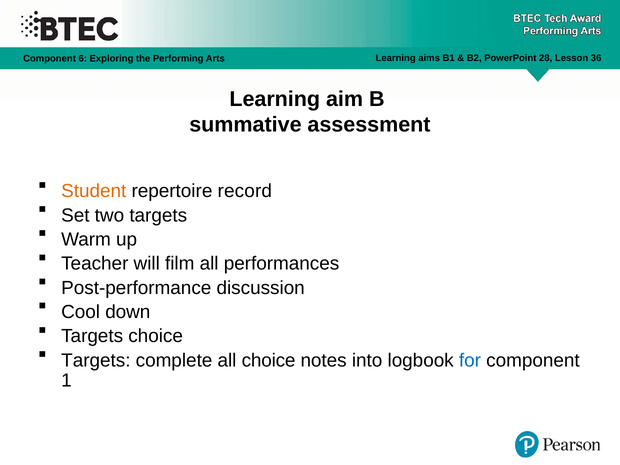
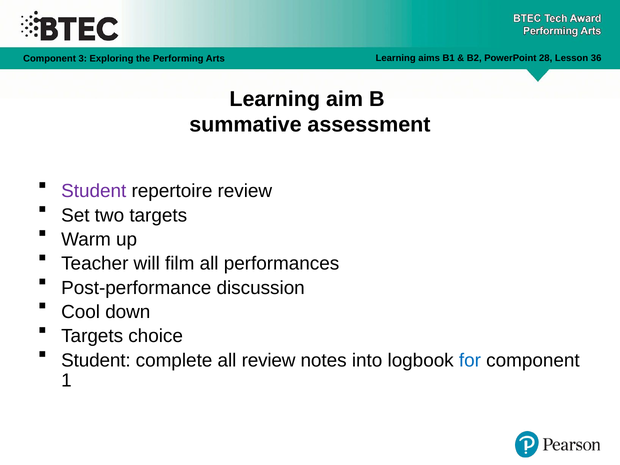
6: 6 -> 3 (83, 58)
Student colour: orange -> purple (94, 191)
repertoire record: record -> review (245, 191)
Targets: Targets -> Student (96, 360)
all choice: choice -> review (269, 360)
